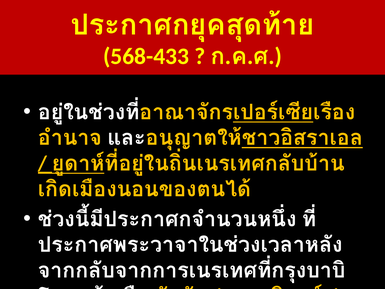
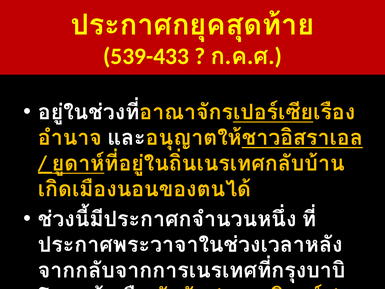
568-433: 568-433 -> 539-433 (146, 56)
